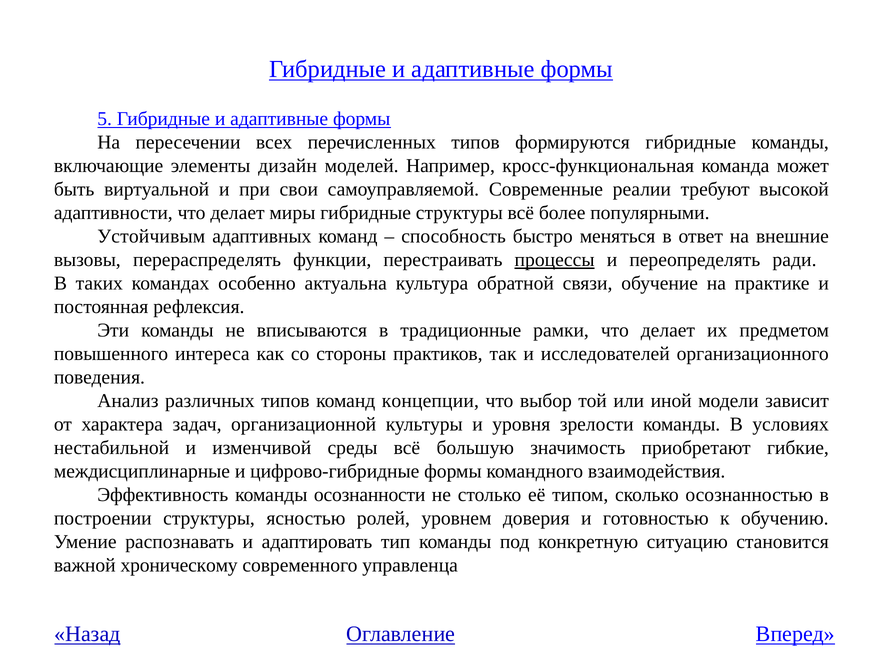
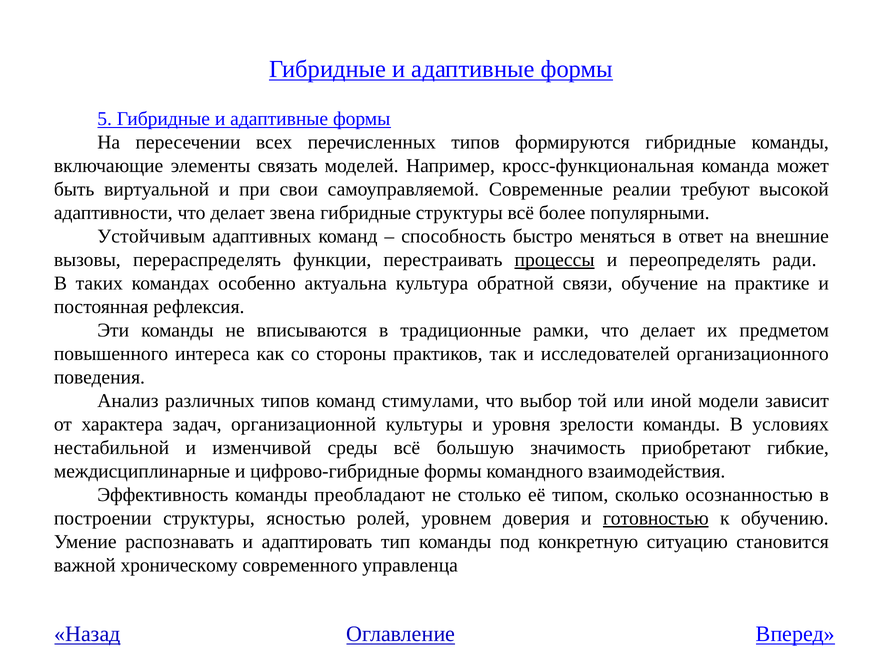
дизайн: дизайн -> связать (288, 166)
миры: миры -> звена (292, 213)
концепции: концепции -> стимулами (430, 401)
осознанности: осознанности -> преобладают (370, 495)
готовностью underline: none -> present (656, 519)
